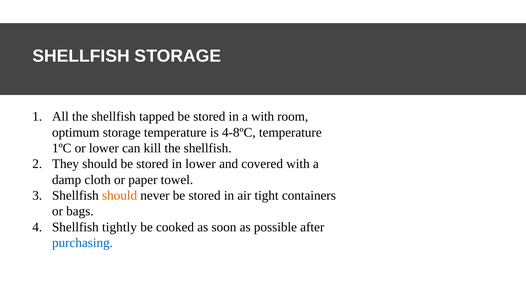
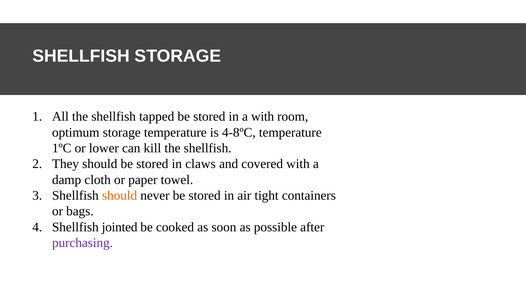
in lower: lower -> claws (200, 164)
tightly: tightly -> jointed (120, 227)
purchasing colour: blue -> purple (82, 243)
